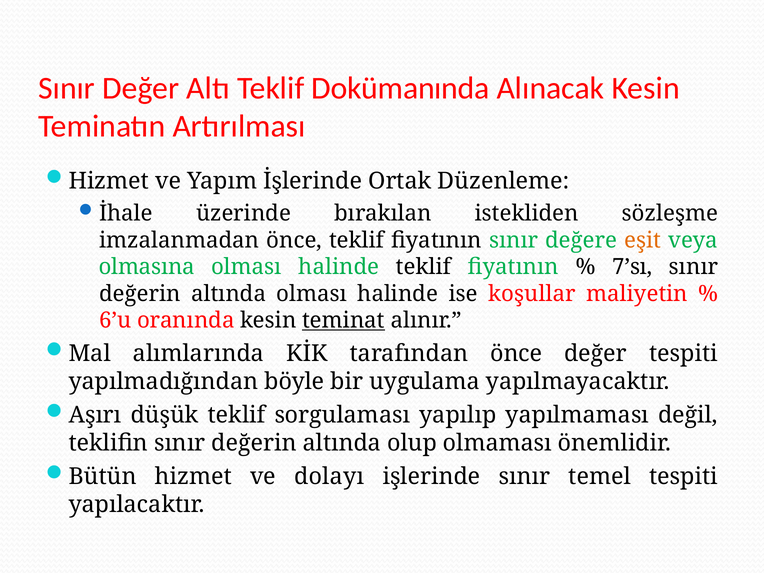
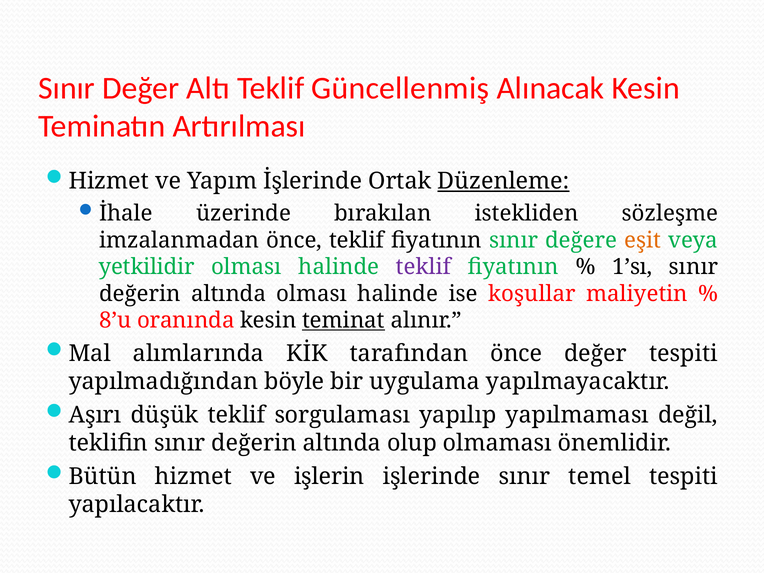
Dokümanında: Dokümanında -> Güncellenmiş (400, 88)
Düzenleme underline: none -> present (503, 181)
olmasına: olmasına -> yetkilidir (147, 267)
teklif colour: black -> purple (423, 267)
7’sı: 7’sı -> 1’sı (632, 267)
6’u: 6’u -> 8’u (115, 320)
dolayı: dolayı -> işlerin (329, 476)
